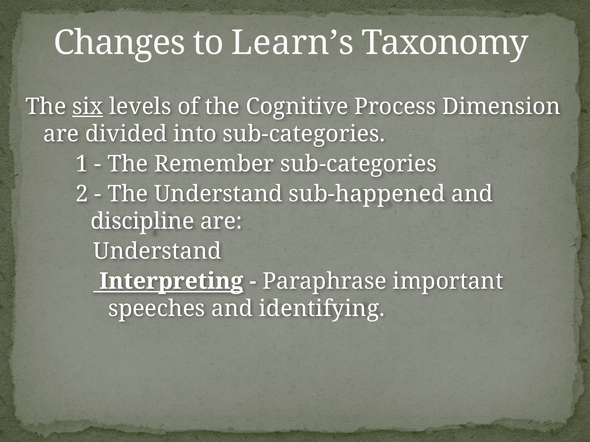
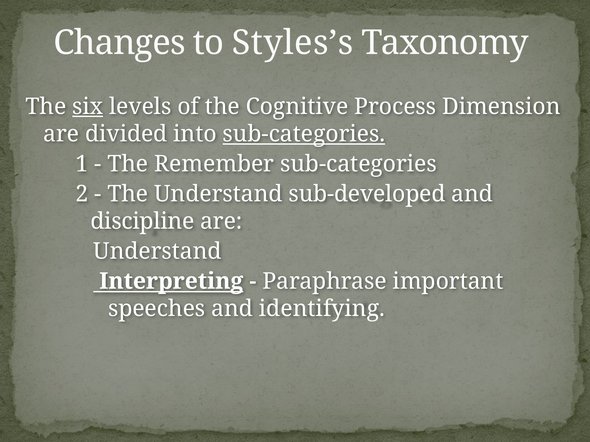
Learn’s: Learn’s -> Styles’s (293, 43)
sub-categories underline: none -> present (304, 134)
sub-happened: sub-happened -> sub-developed (367, 194)
